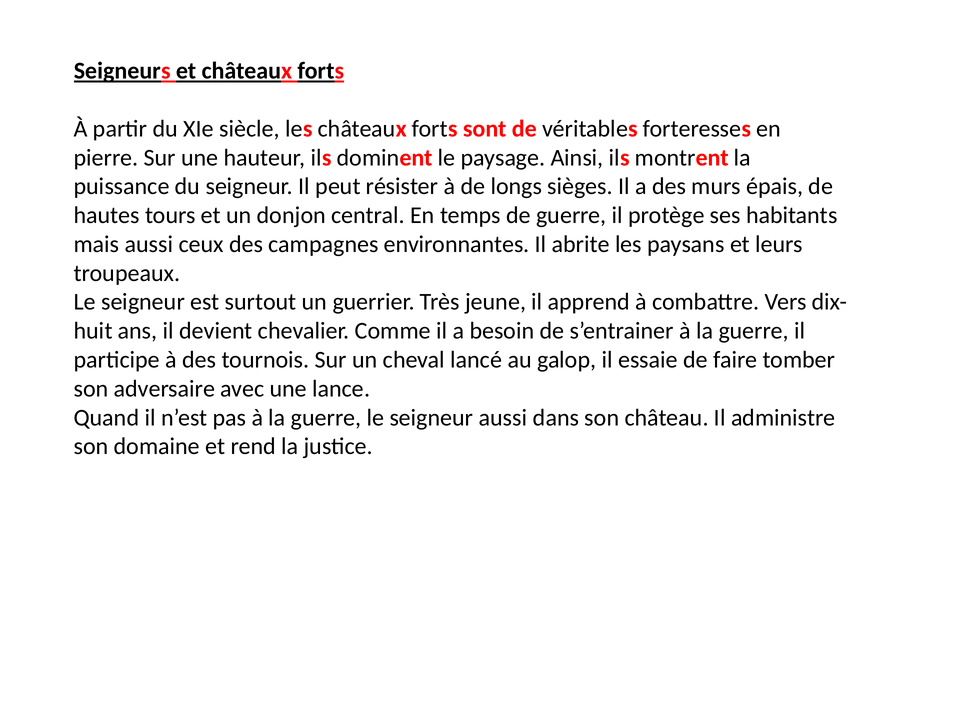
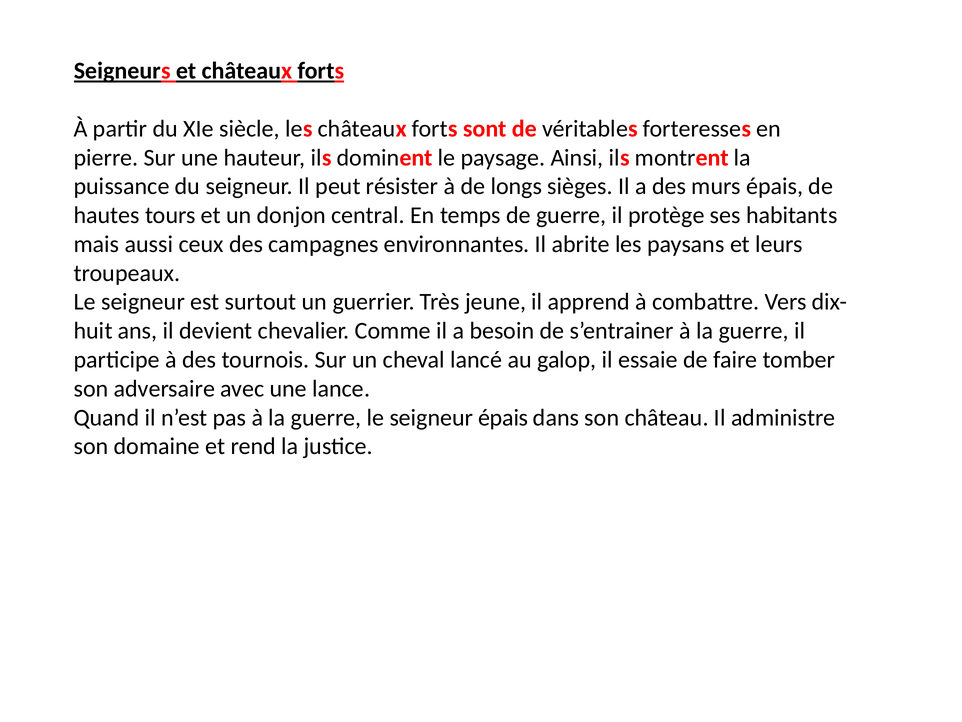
seigneur aussi: aussi -> épais (503, 417)
